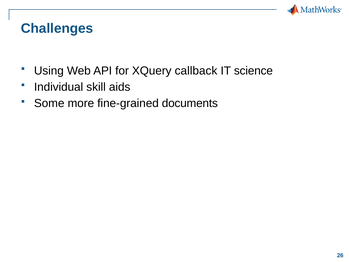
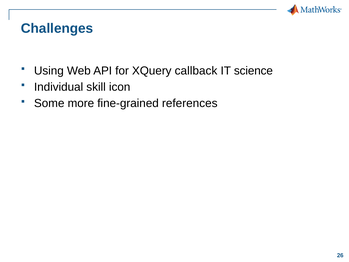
aids: aids -> icon (120, 87)
documents: documents -> references (190, 103)
